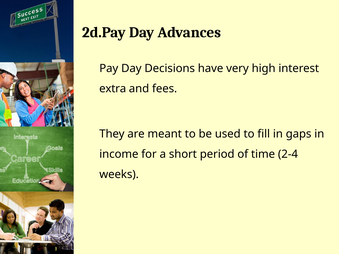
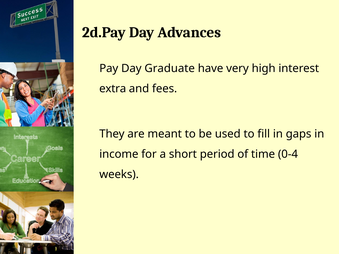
Decisions: Decisions -> Graduate (170, 68)
2-4: 2-4 -> 0-4 (288, 154)
